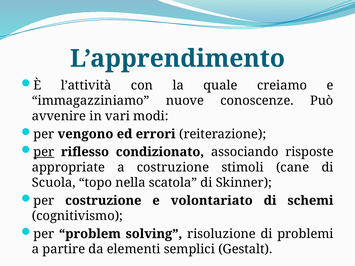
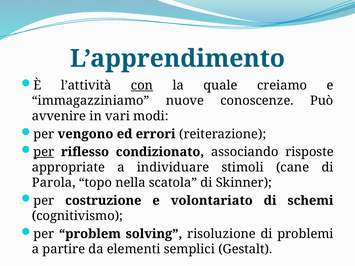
con underline: none -> present (142, 85)
a costruzione: costruzione -> individuare (173, 167)
Scuola: Scuola -> Parola (54, 183)
